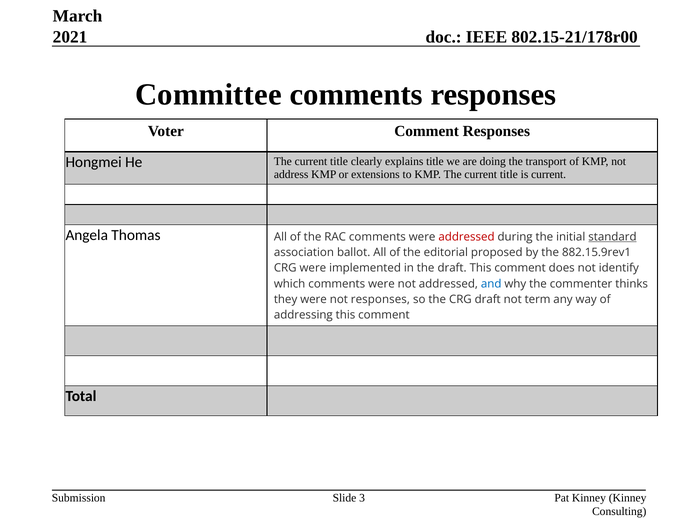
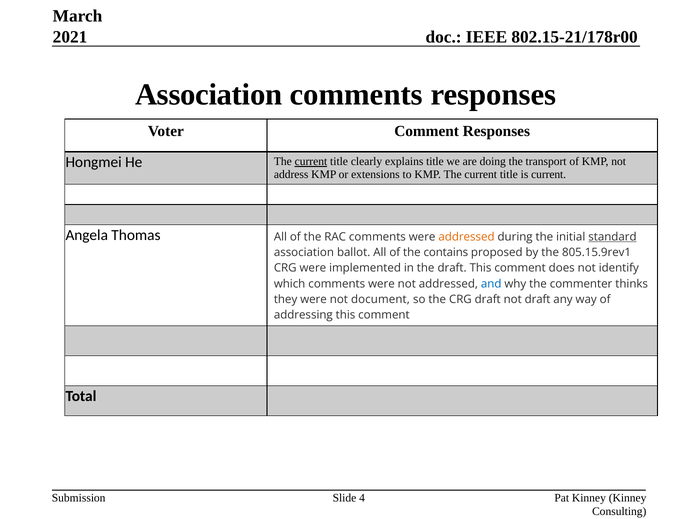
Committee: Committee -> Association (209, 94)
current underline: none -> present (311, 162)
addressed colour: red -> orange (467, 237)
editorial: editorial -> contains (446, 252)
882.15.9rev1: 882.15.9rev1 -> 805.15.9rev1 (597, 252)
not responses: responses -> document (380, 299)
not term: term -> draft (538, 299)
3: 3 -> 4 (362, 498)
